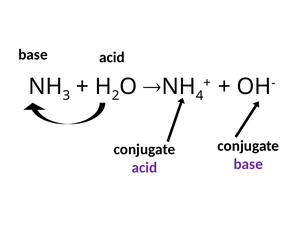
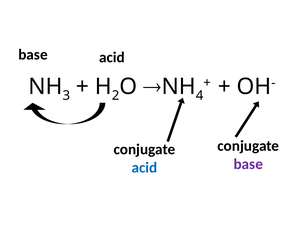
acid colour: purple -> blue (144, 168)
